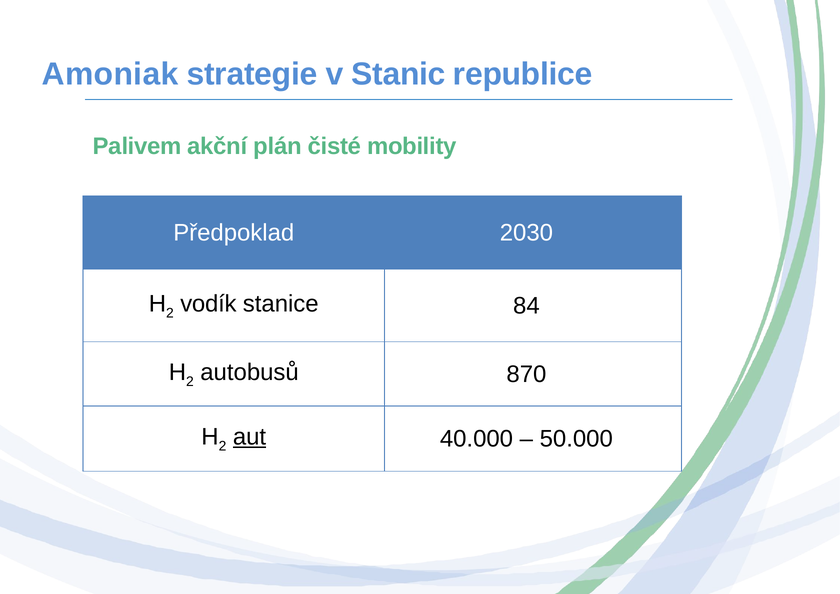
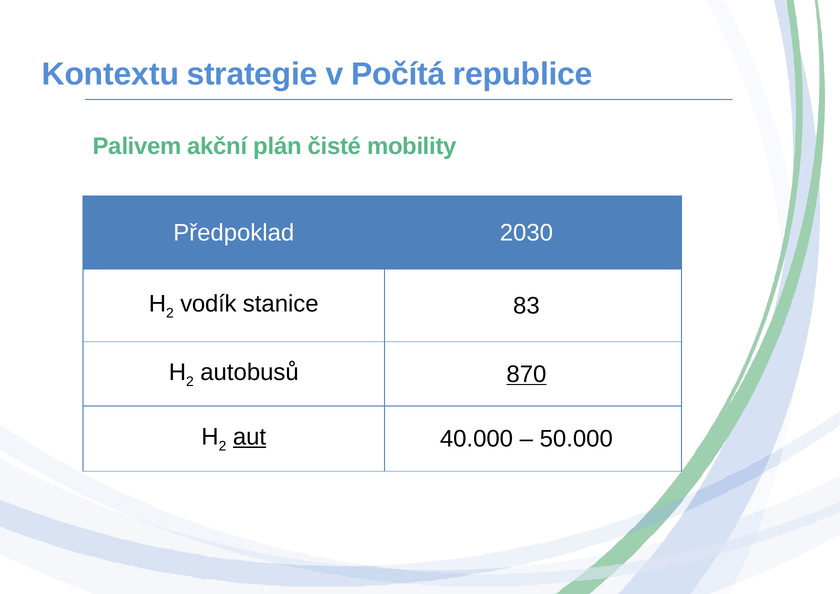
Amoniak: Amoniak -> Kontextu (110, 74)
Stanic: Stanic -> Počítá (398, 74)
84: 84 -> 83 (526, 306)
870 underline: none -> present (526, 374)
